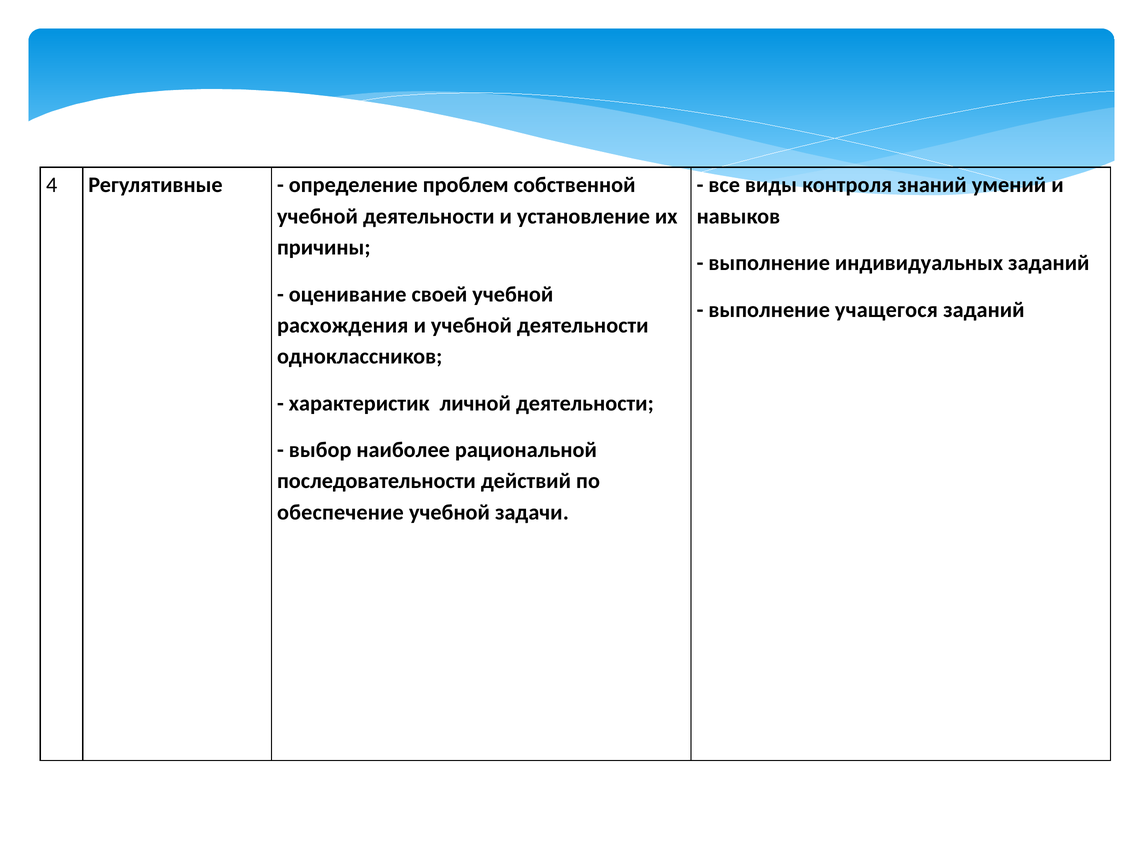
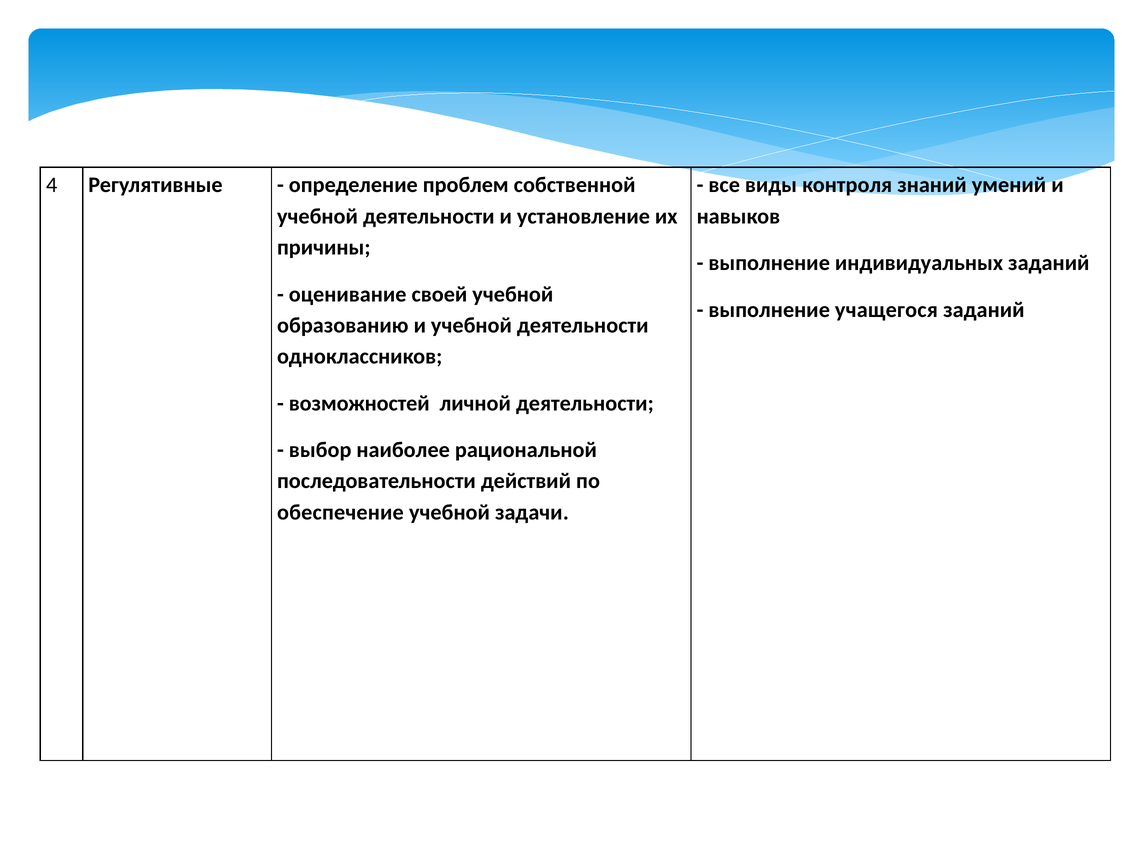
расхождения: расхождения -> образованию (343, 325)
характеристик: характеристик -> возможностей (359, 403)
